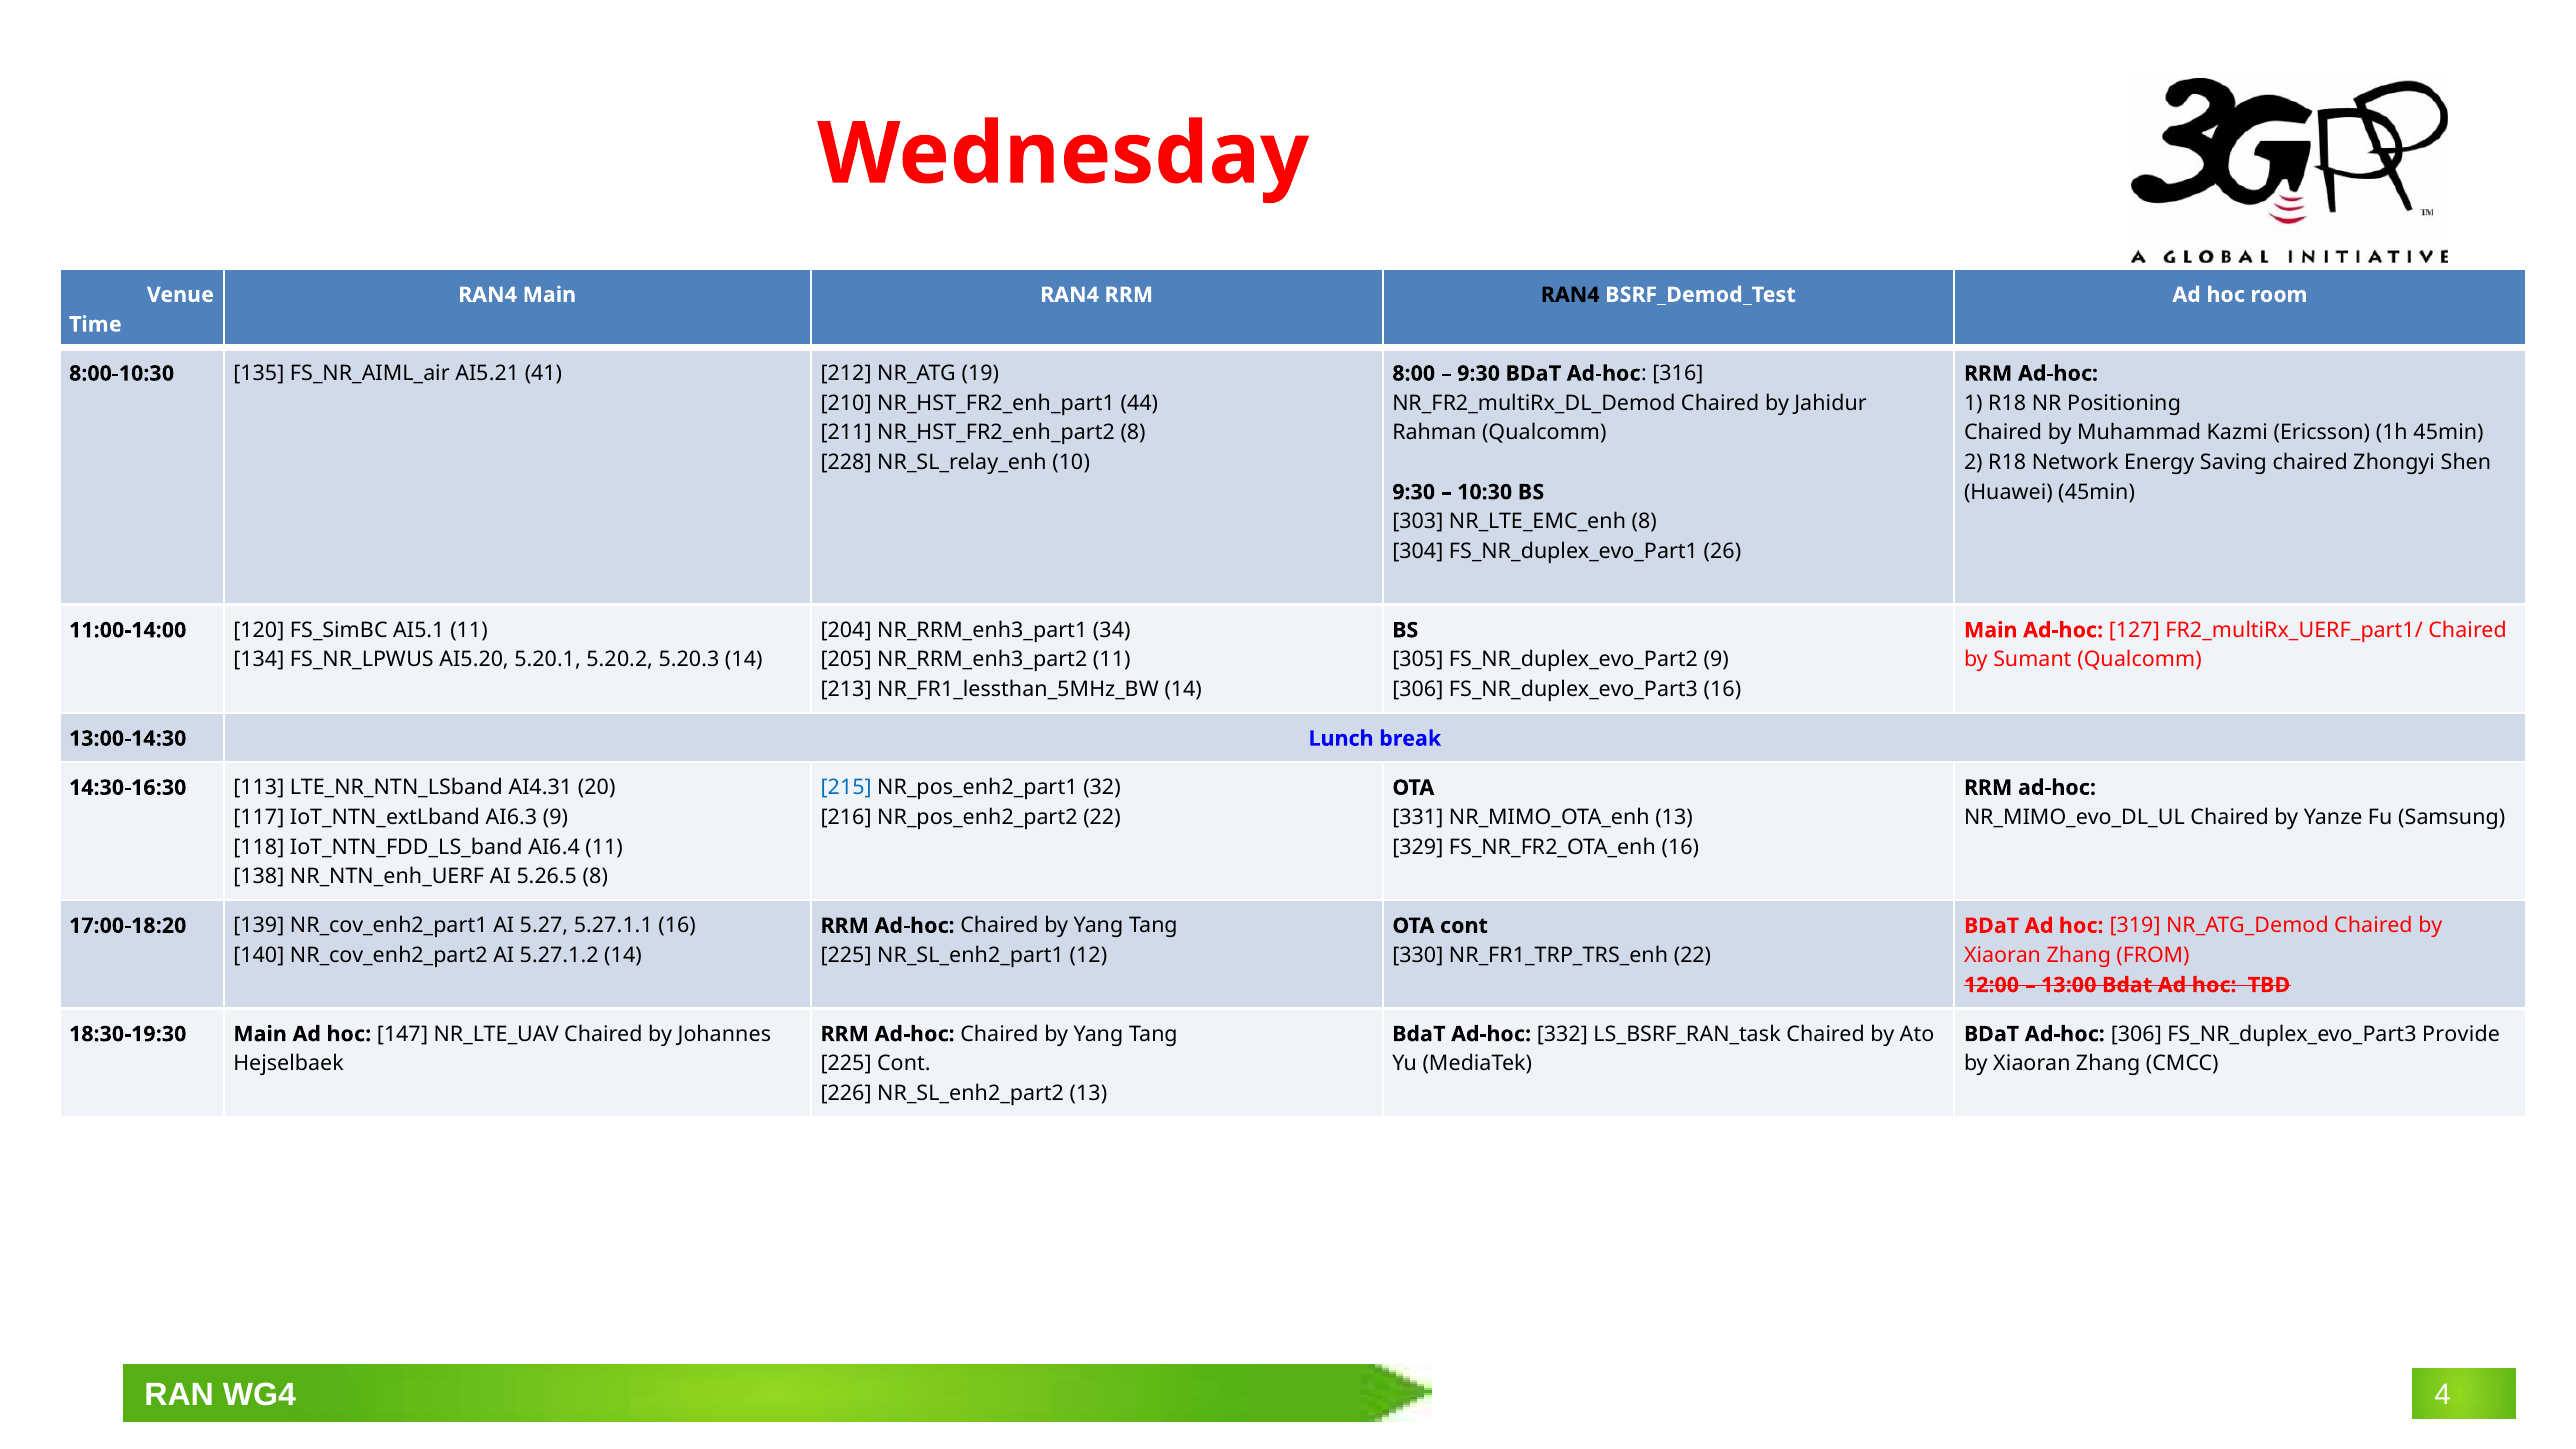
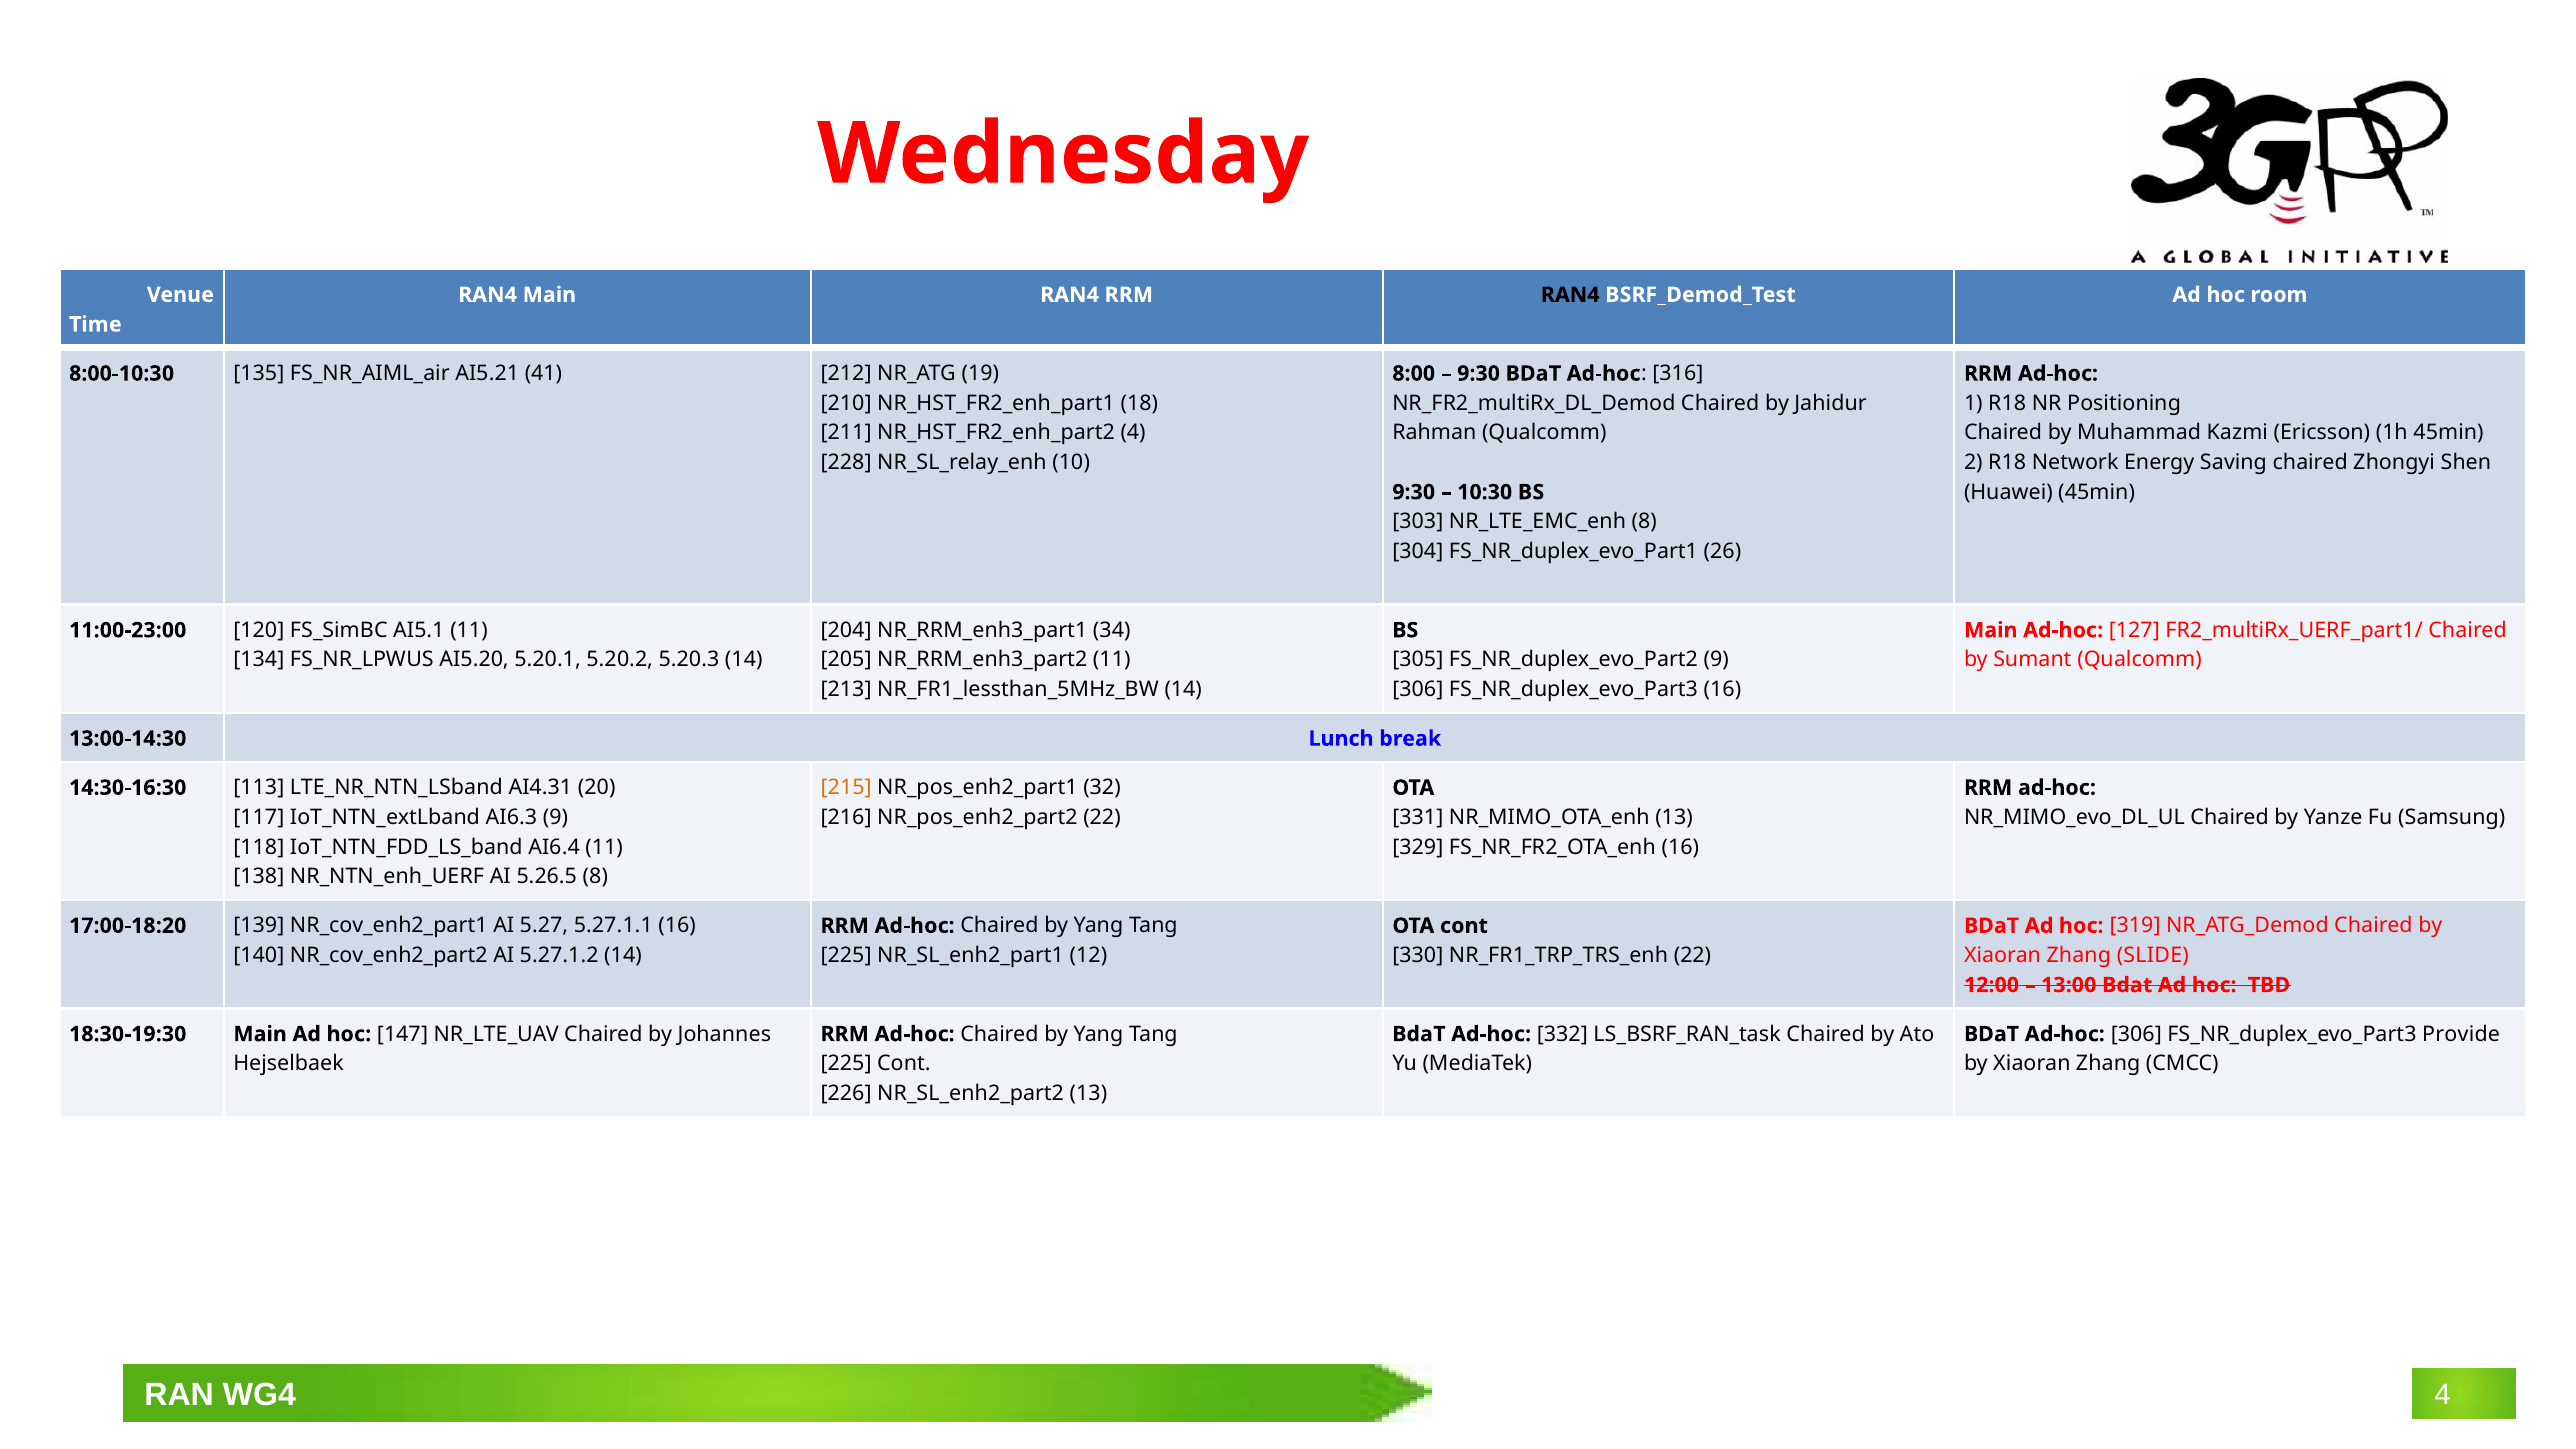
44: 44 -> 18 (1139, 403)
8: 8 -> 4 (1133, 433)
11:00-14:00: 11:00-14:00 -> 11:00-23:00 (128, 630)
215 colour: blue -> orange (846, 788)
FROM: FROM -> SLIDE (2153, 955)
